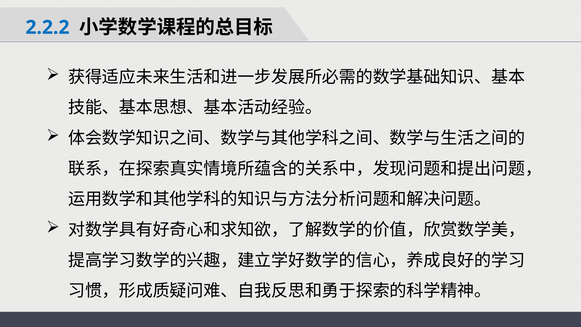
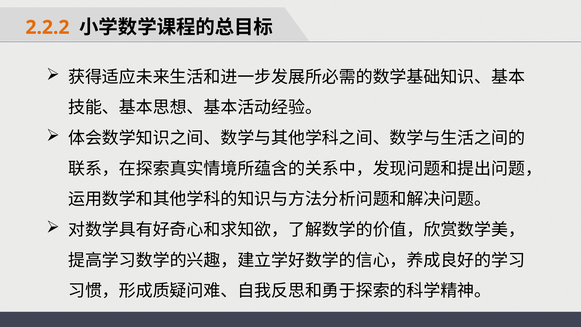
2.2.2 colour: blue -> orange (47, 27)
